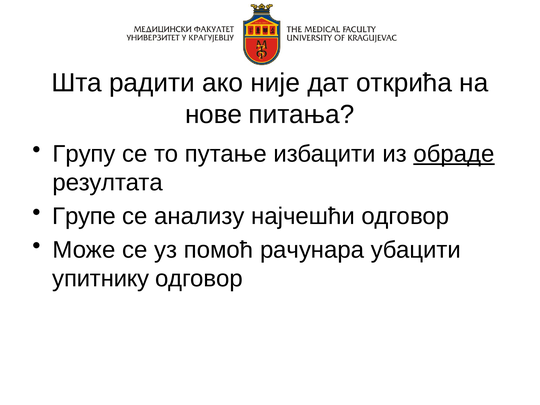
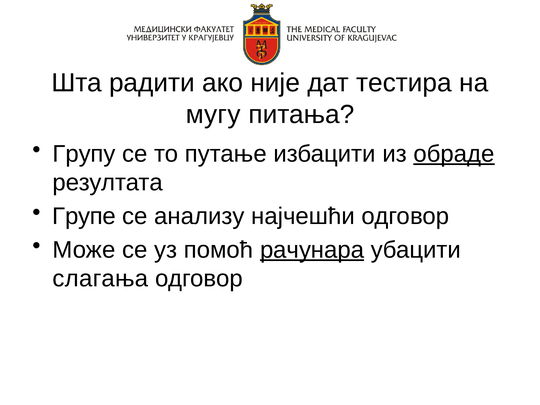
открића: открића -> тестира (404, 83)
нове: нове -> мугу (213, 114)
рачунара underline: none -> present (312, 250)
упитнику: упитнику -> слагања (100, 279)
